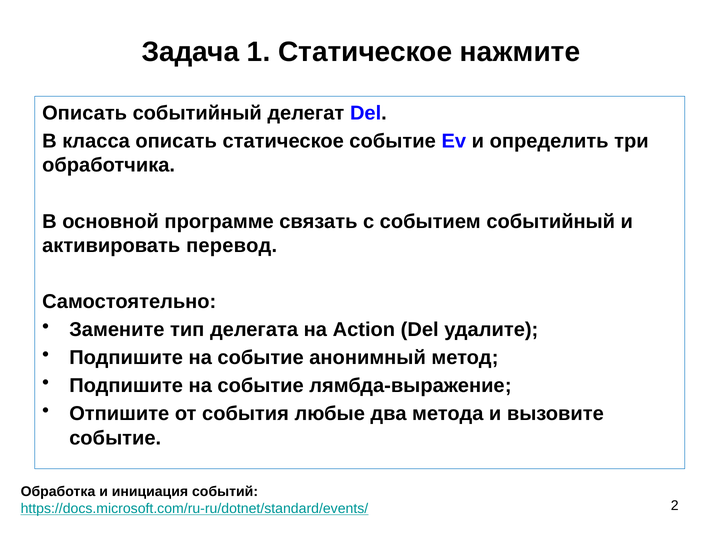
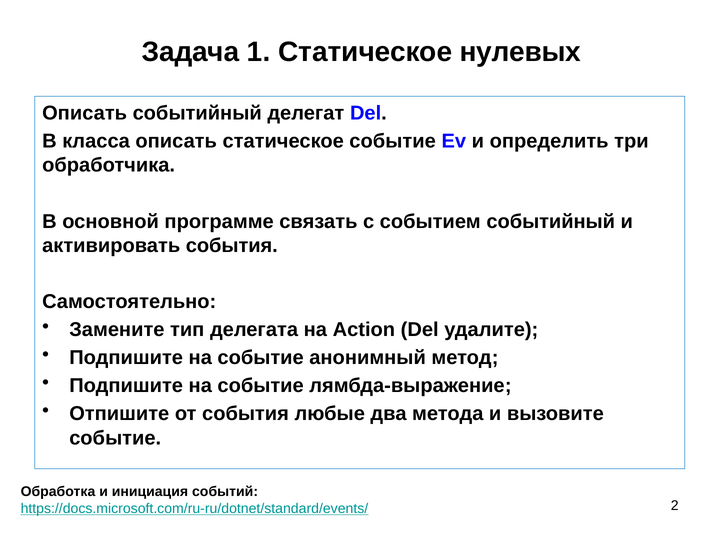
нажмите: нажмите -> нулевых (520, 52)
активировать перевод: перевод -> события (232, 246)
